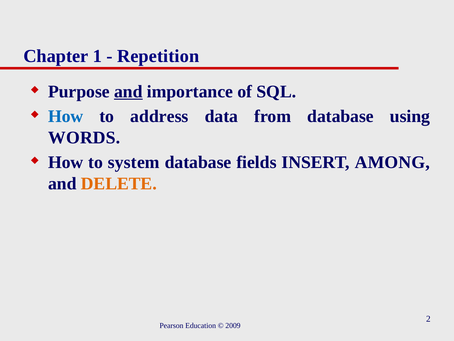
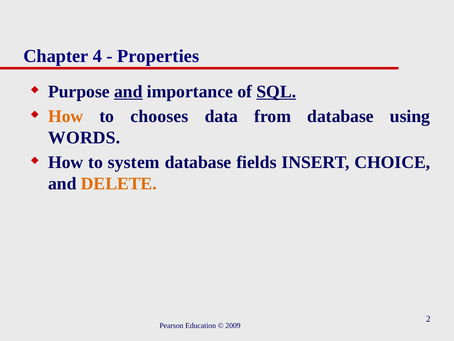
1: 1 -> 4 (97, 56)
Repetition: Repetition -> Properties (158, 56)
SQL underline: none -> present (276, 91)
How colour: blue -> orange (66, 116)
address: address -> chooses (159, 116)
AMONG: AMONG -> CHOICE (392, 162)
